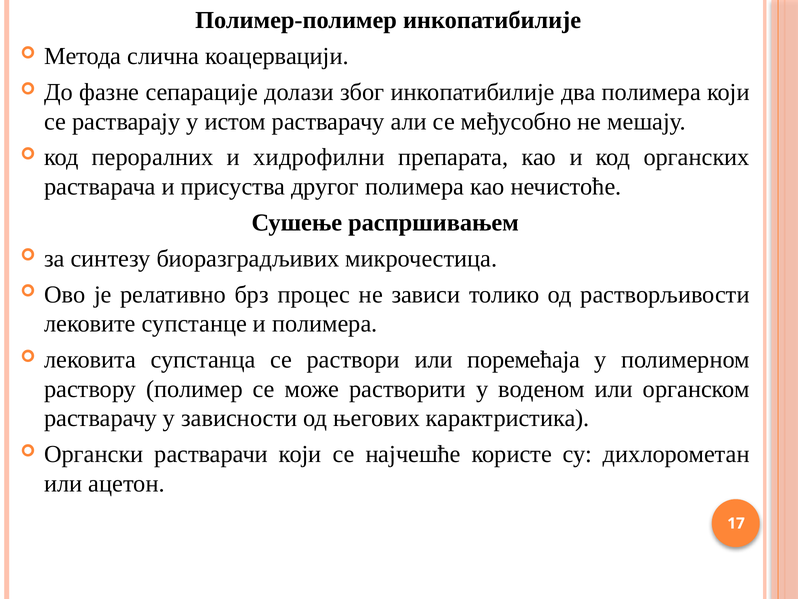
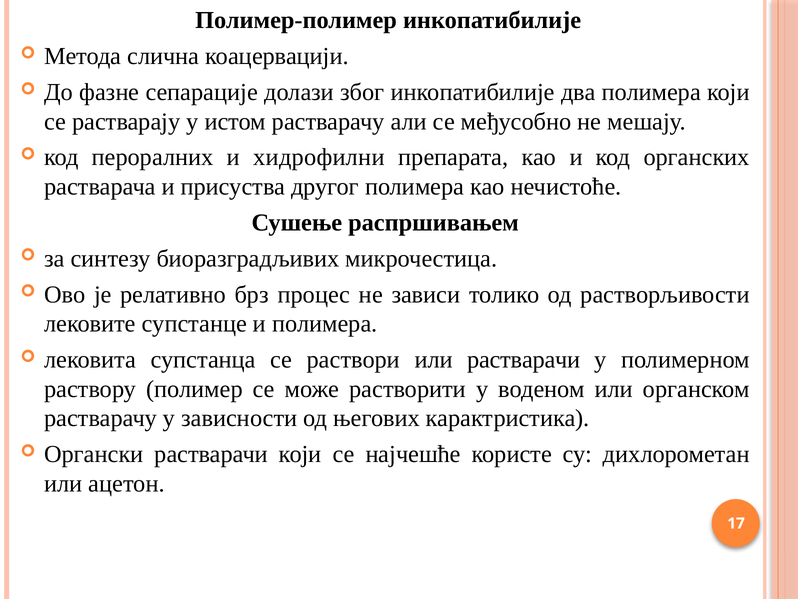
или поремећаја: поремећаја -> растварачи (524, 359)
